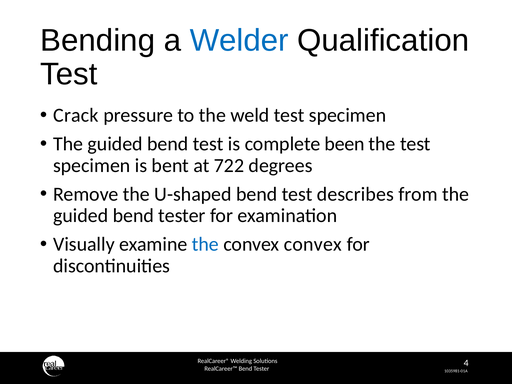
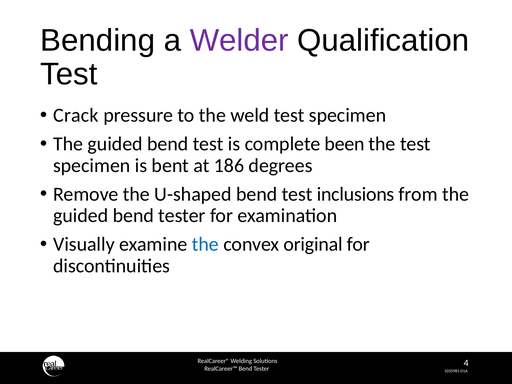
Welder colour: blue -> purple (239, 40)
722: 722 -> 186 (229, 166)
describes: describes -> inclusions (356, 194)
convex convex: convex -> original (313, 244)
